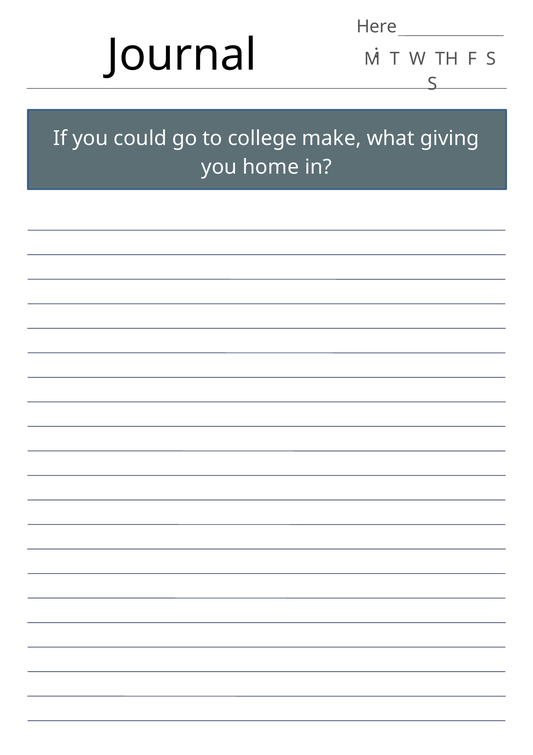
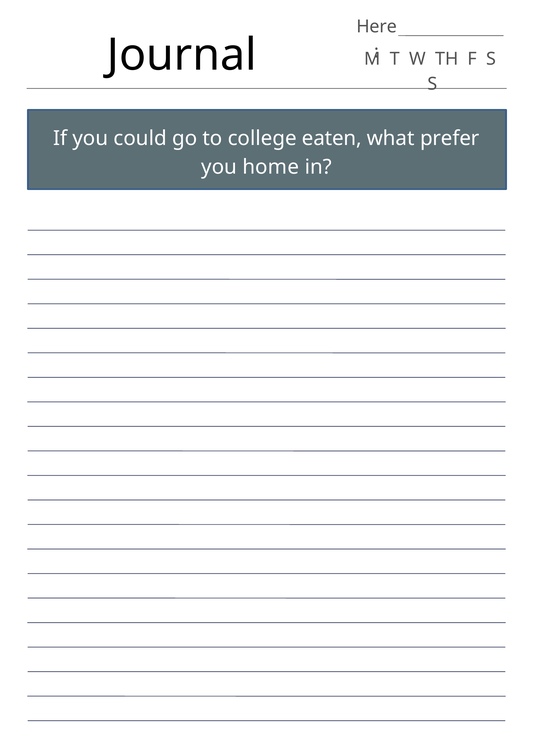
make: make -> eaten (332, 138)
giving: giving -> prefer (450, 138)
